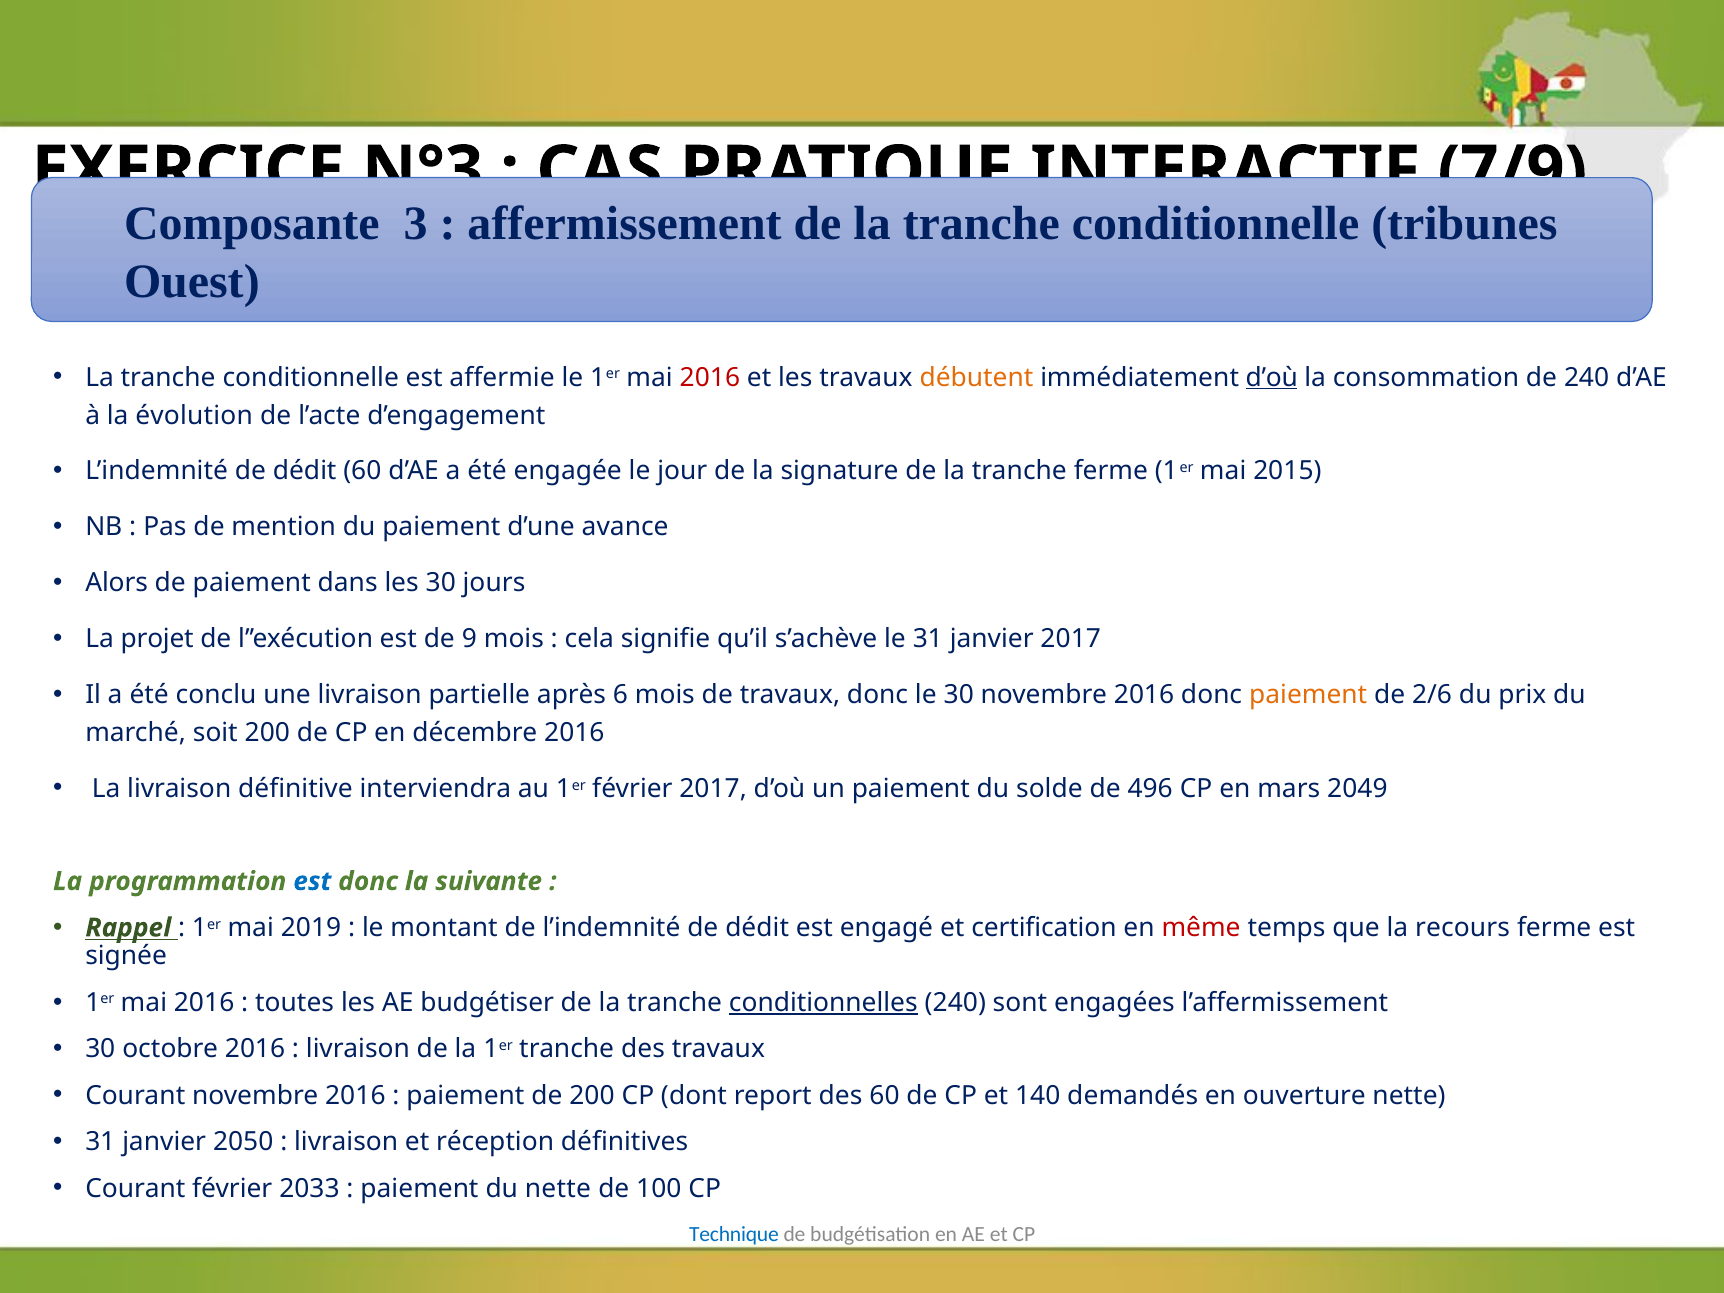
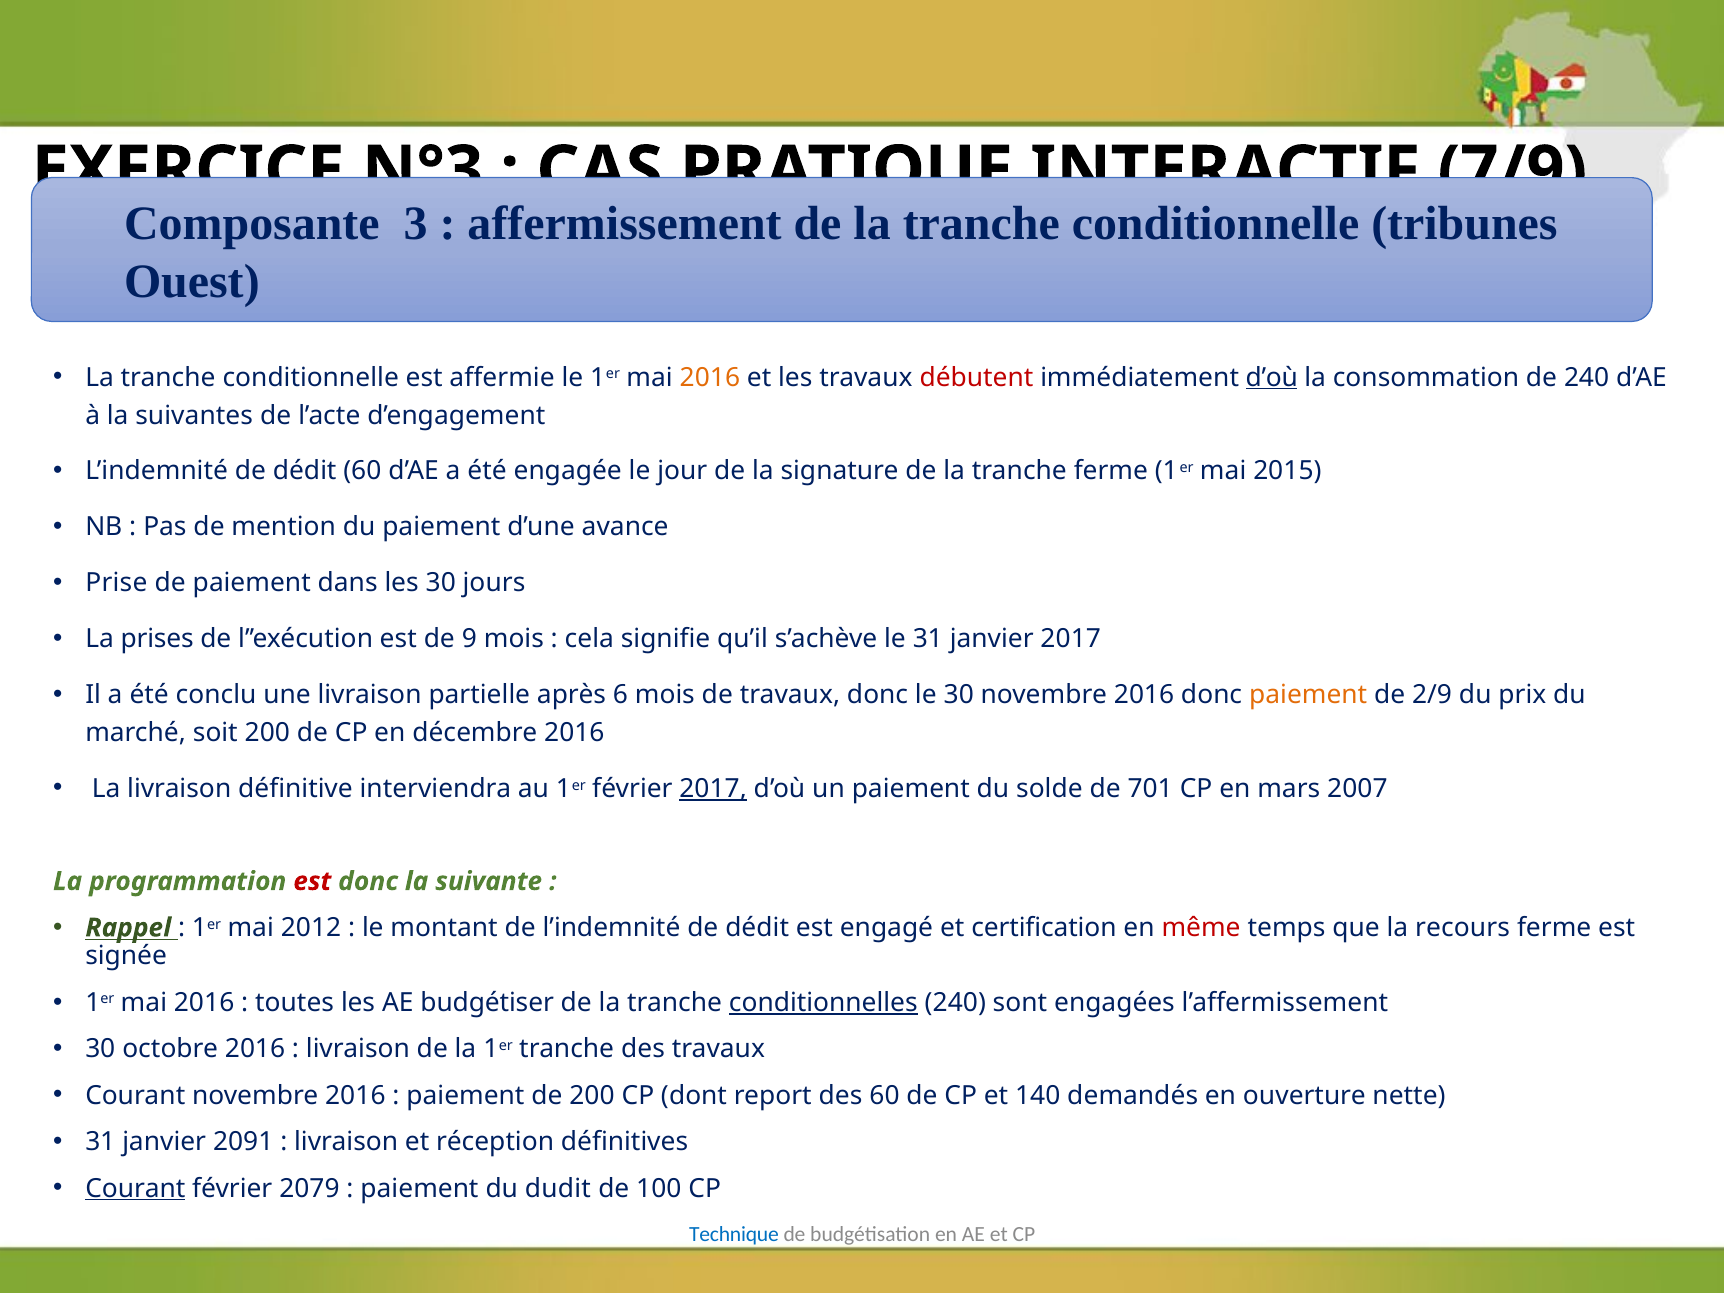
2016 colour: red -> orange (710, 377)
débutent colour: orange -> red (976, 377)
évolution: évolution -> suivantes (194, 415)
Alors: Alors -> Prise (116, 583)
projet: projet -> prises (157, 639)
2/6: 2/6 -> 2/9 (1432, 695)
2017 underline: none -> present (713, 789)
496: 496 -> 701 (1150, 789)
2049: 2049 -> 2007 (1357, 789)
est colour: blue -> red (312, 881)
2019: 2019 -> 2012 (311, 928)
2050: 2050 -> 2091 (243, 1142)
Courant underline: none -> present (135, 1188)
2033: 2033 -> 2079 (309, 1188)
du nette: nette -> dudit (558, 1188)
